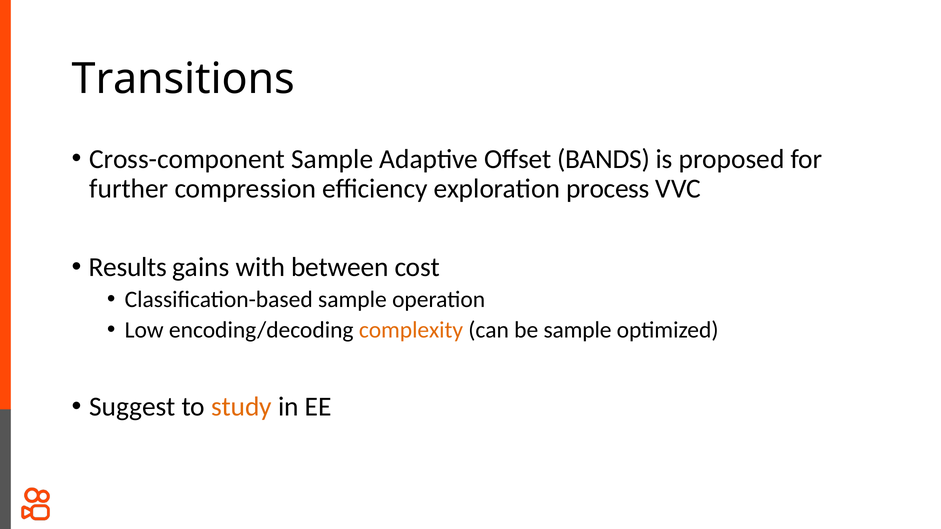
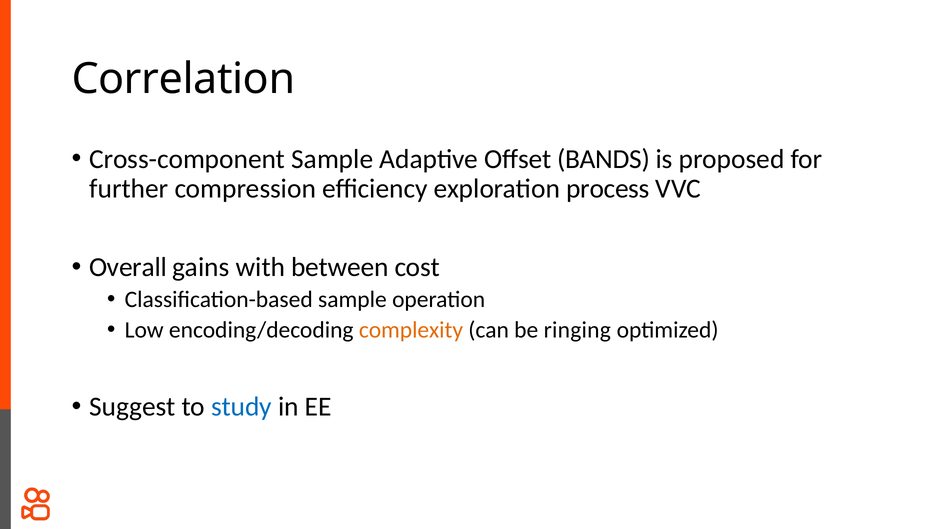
Transitions: Transitions -> Correlation (183, 79)
Results: Results -> Overall (128, 267)
be sample: sample -> ringing (577, 330)
study colour: orange -> blue (241, 407)
